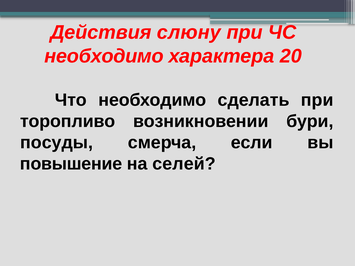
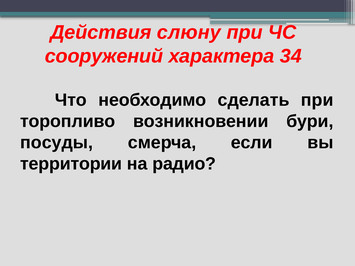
необходимо: необходимо -> сооружений (104, 56)
20: 20 -> 34 (291, 56)
повышение: повышение -> территории (71, 164)
селей: селей -> радио (184, 164)
